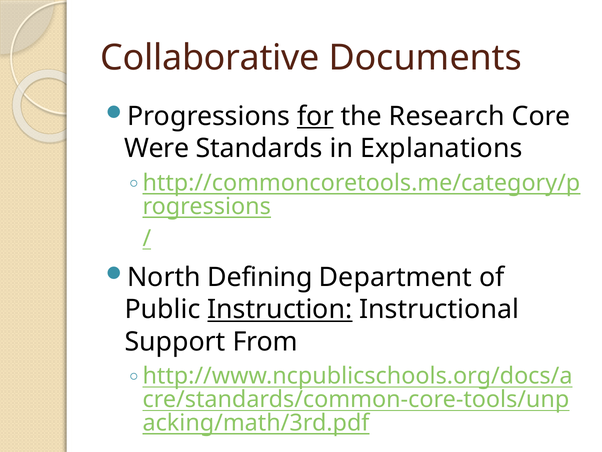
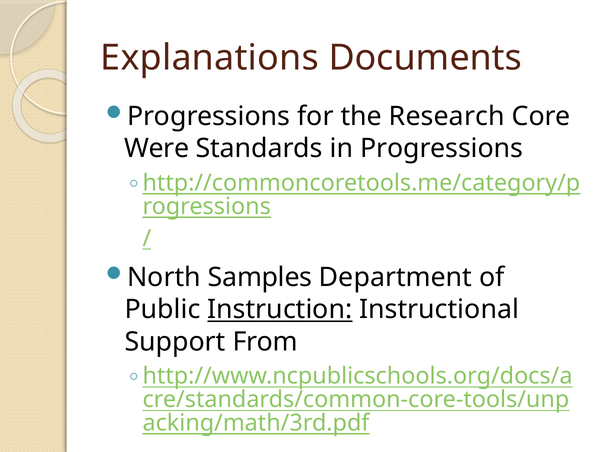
Collaborative: Collaborative -> Explanations (210, 58)
for underline: present -> none (315, 116)
in Explanations: Explanations -> Progressions (442, 148)
Defining: Defining -> Samples (260, 277)
